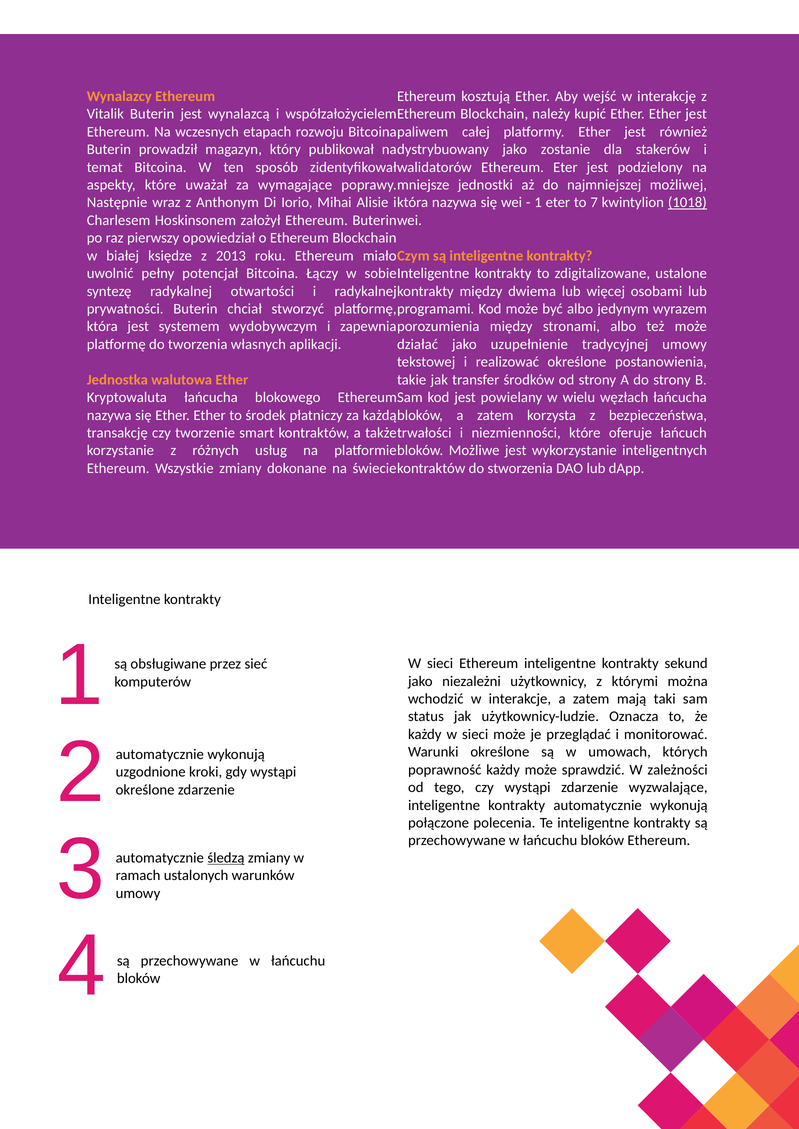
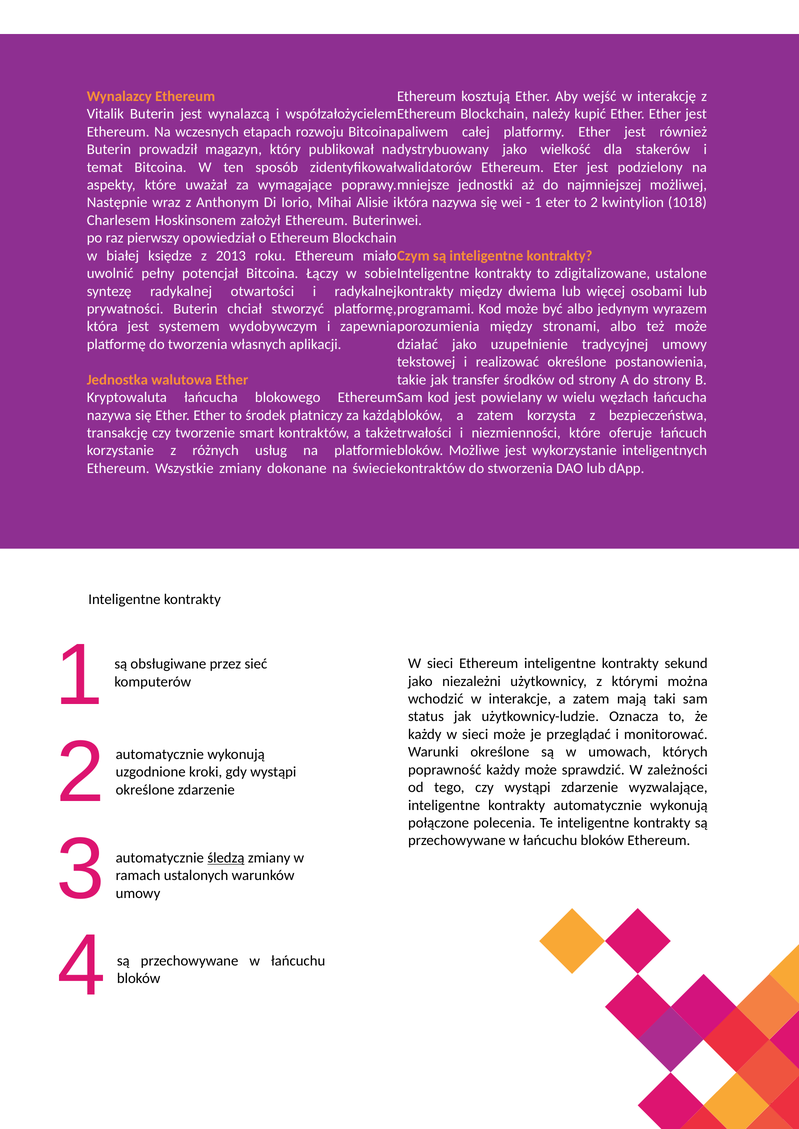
zostanie: zostanie -> wielkość (566, 150)
to 7: 7 -> 2 (594, 203)
1018 underline: present -> none (687, 203)
